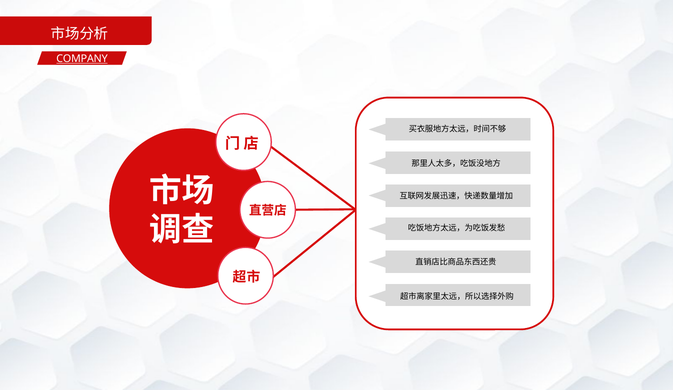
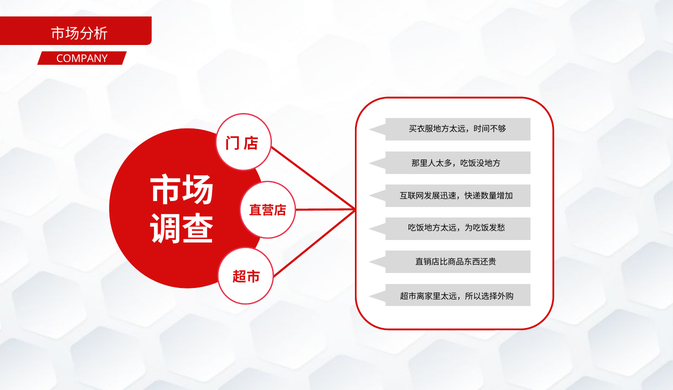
COMPANY underline: present -> none (82, 59)
